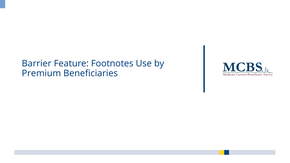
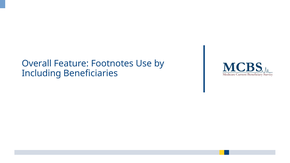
Barrier: Barrier -> Overall (37, 64)
Premium: Premium -> Including (41, 73)
